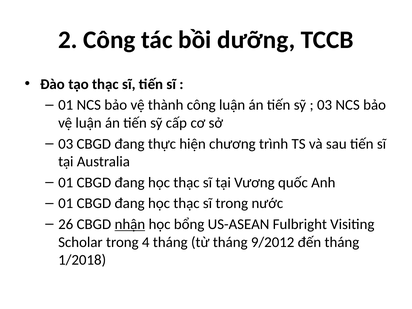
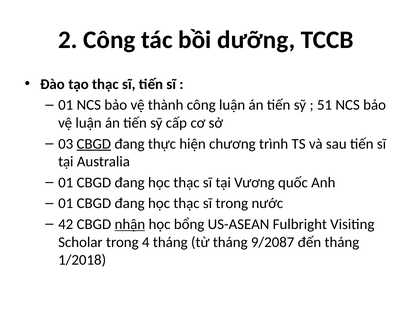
03: 03 -> 51 (325, 105)
CBGD underline: none -> present (94, 144)
26: 26 -> 42 (66, 224)
9/2012: 9/2012 -> 9/2087 (273, 242)
